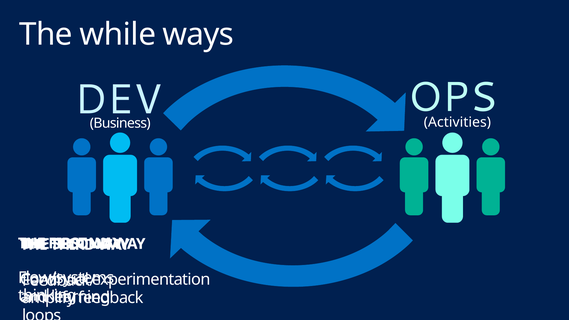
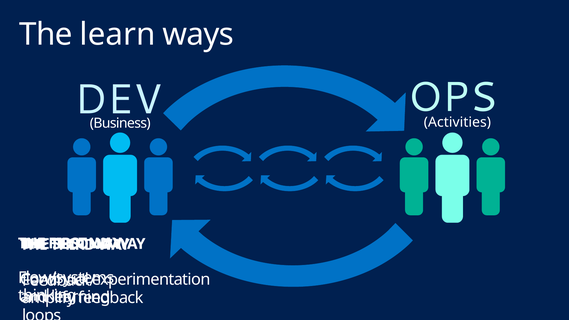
while: while -> learn (118, 34)
